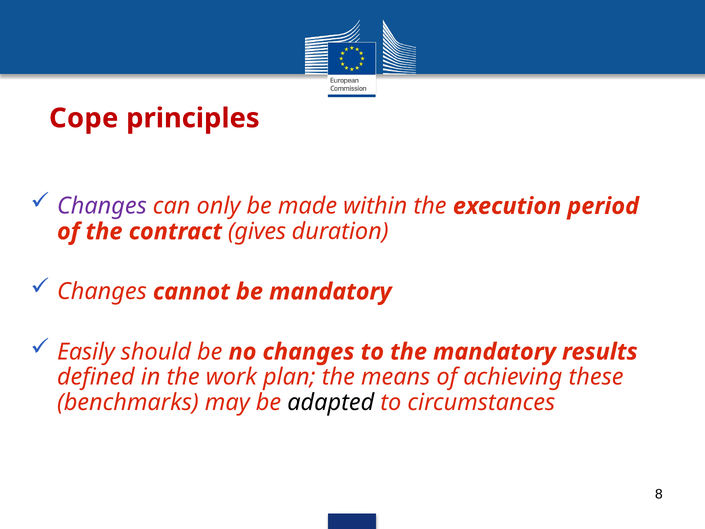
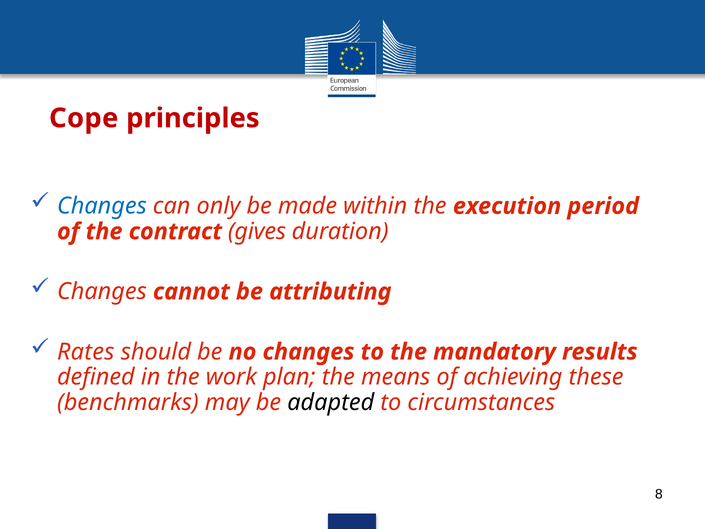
Changes colour: purple -> blue (102, 206)
be mandatory: mandatory -> attributing (330, 292)
Easily: Easily -> Rates (86, 352)
